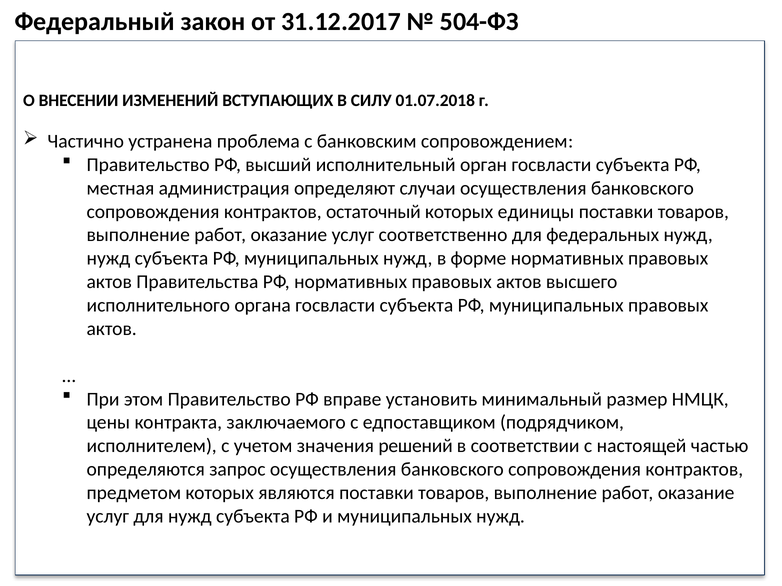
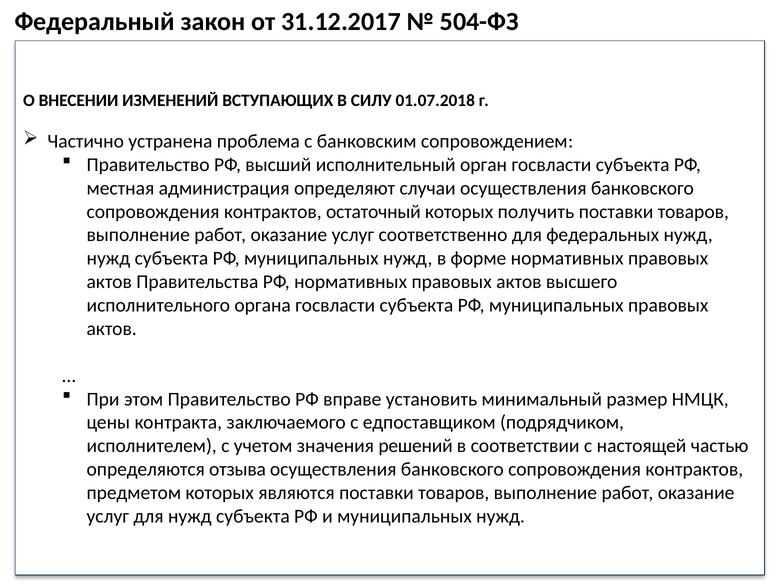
единицы: единицы -> получить (536, 212)
запрос: запрос -> отзыва (238, 470)
